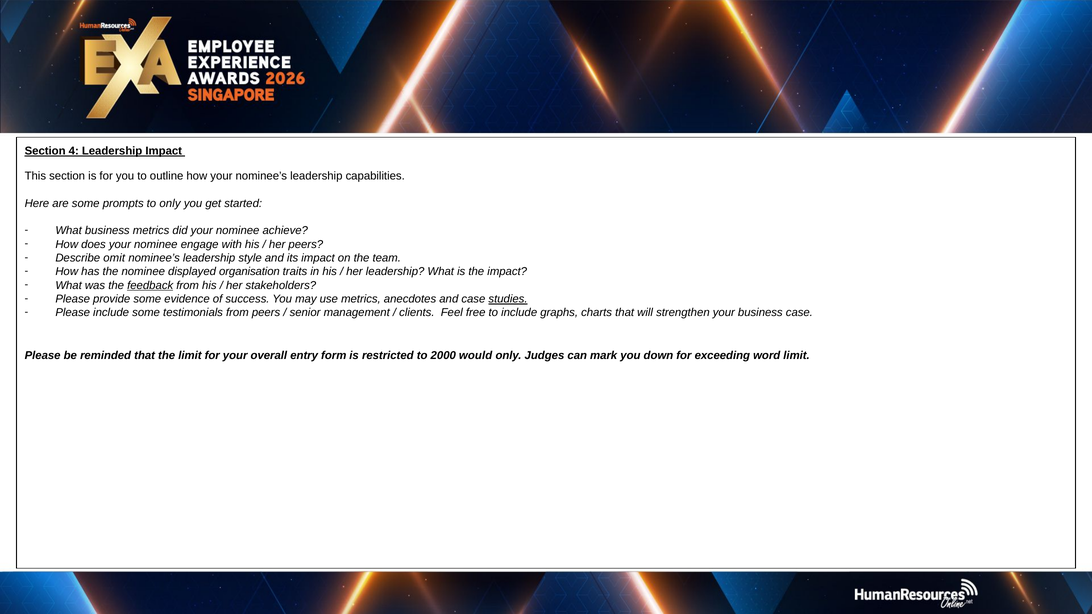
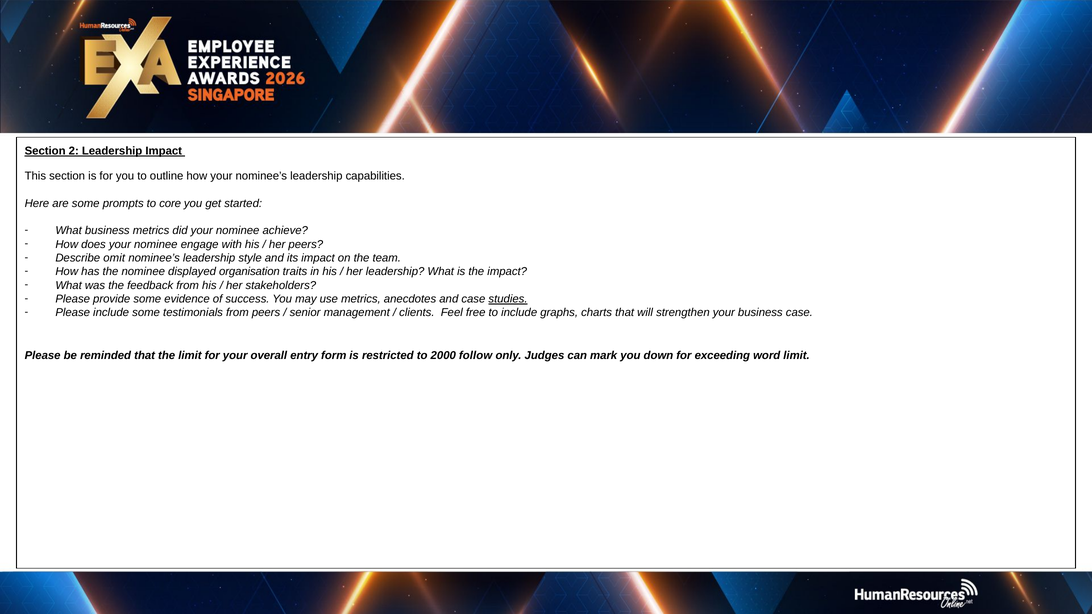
4: 4 -> 2 (74, 151)
to only: only -> core (170, 203)
feedback underline: present -> none (150, 286)
would: would -> follow (476, 356)
